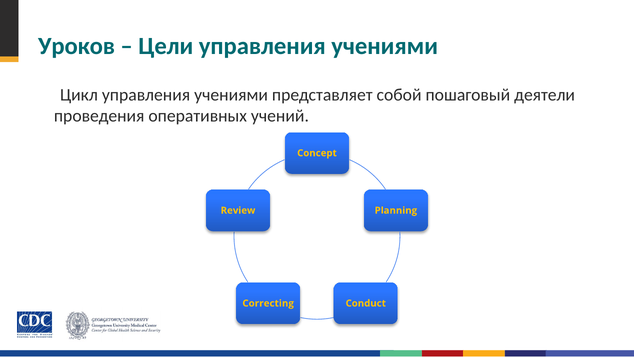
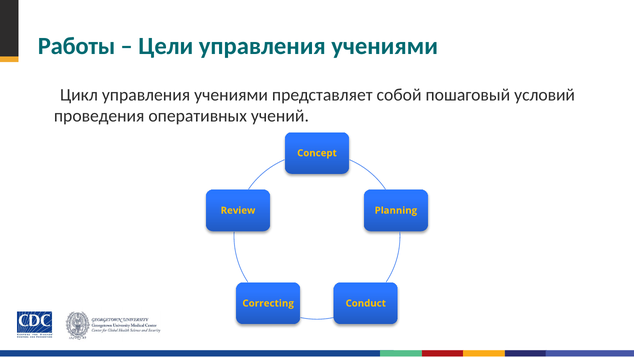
Уроков: Уроков -> Работы (77, 46)
деятели: деятели -> условий (545, 95)
